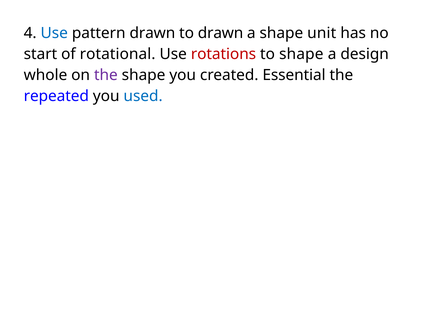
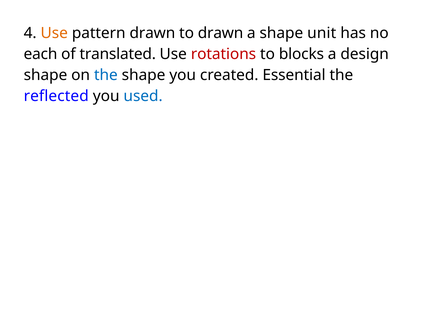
Use colour: blue -> orange (54, 33)
start: start -> each (41, 54)
rotational: rotational -> translated (118, 54)
to shape: shape -> blocks (301, 54)
whole: whole -> shape (45, 75)
the colour: purple -> blue (106, 75)
repeated: repeated -> reflected (56, 96)
